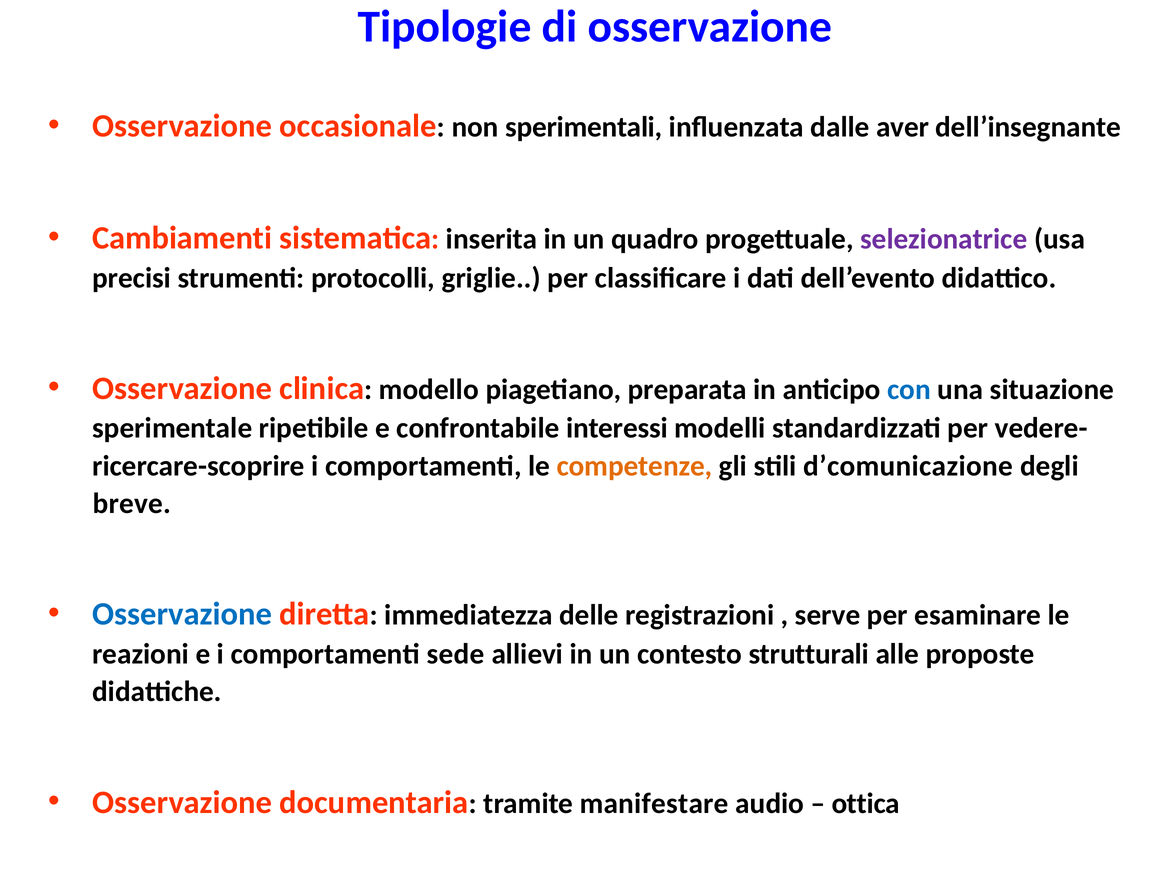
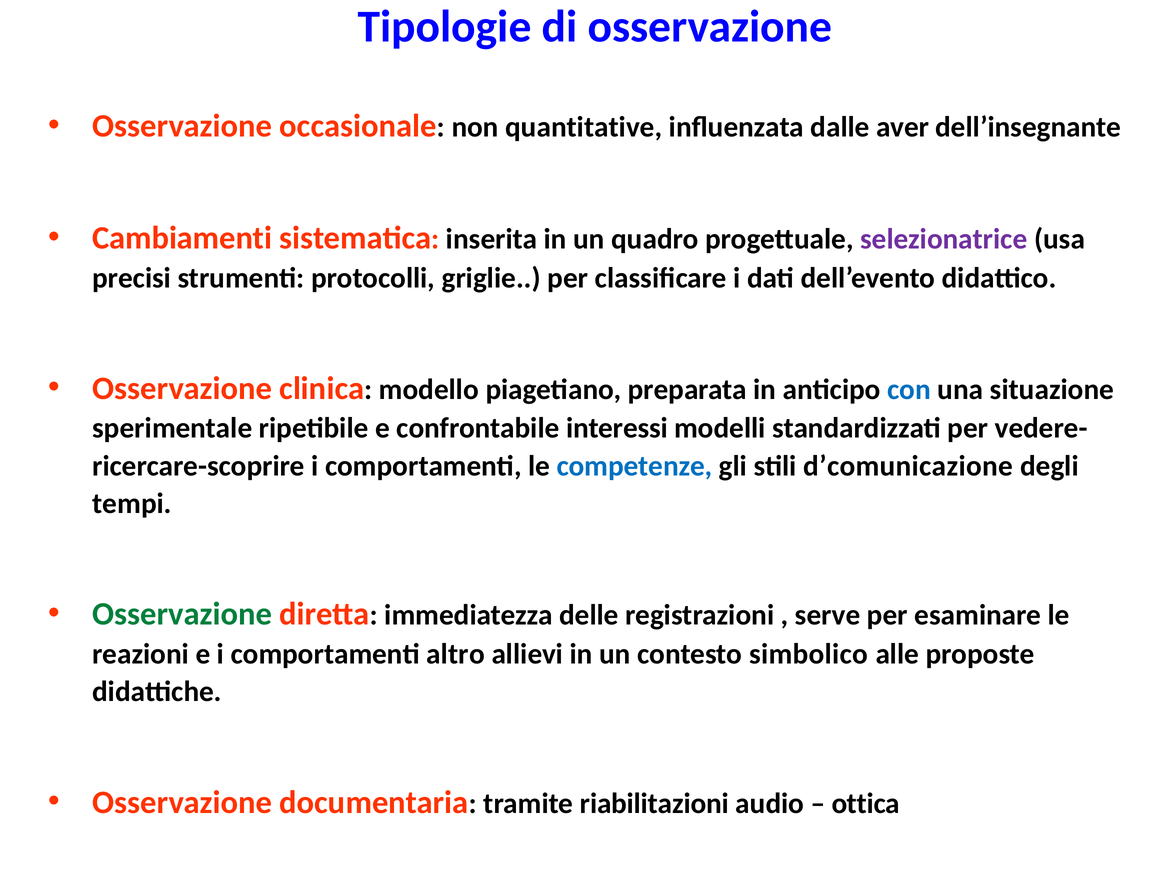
sperimentali: sperimentali -> quantitative (584, 127)
competenze colour: orange -> blue (635, 466)
breve: breve -> tempi (132, 504)
Osservazione colour: blue -> green (182, 614)
sede: sede -> altro (455, 654)
strutturali: strutturali -> simbolico (809, 654)
manifestare: manifestare -> riabilitazioni (654, 803)
